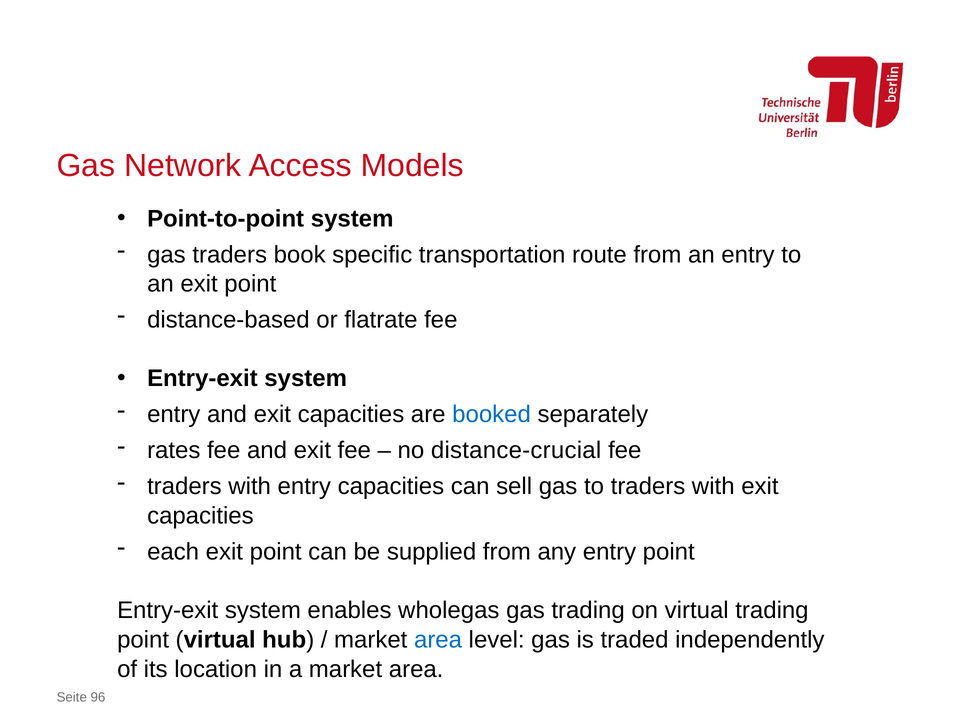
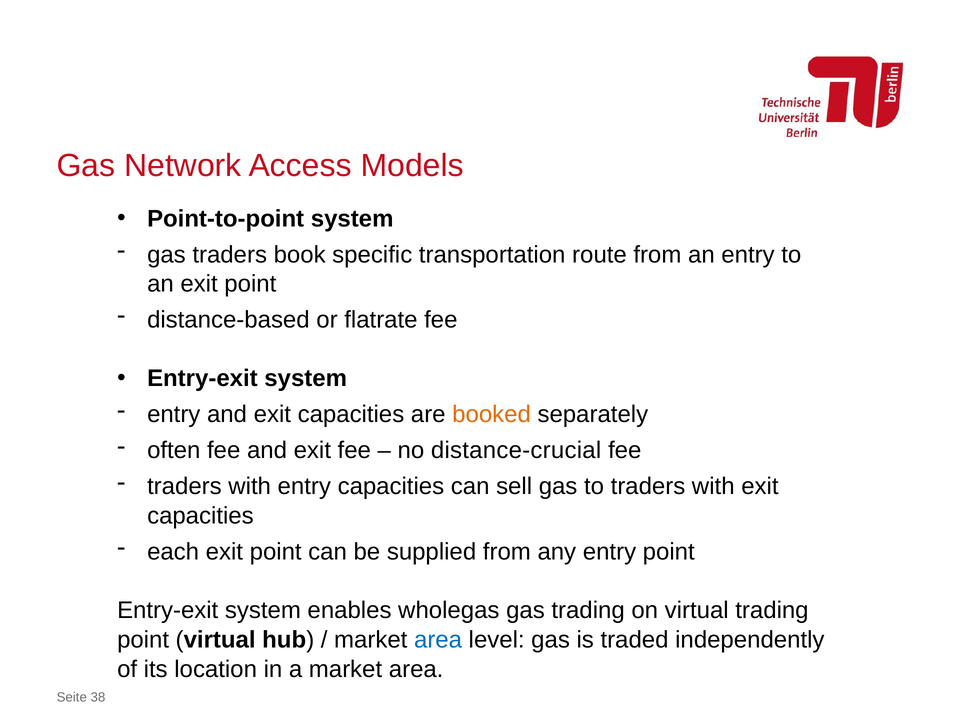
booked colour: blue -> orange (492, 415)
rates: rates -> often (174, 451)
96: 96 -> 38 (98, 697)
